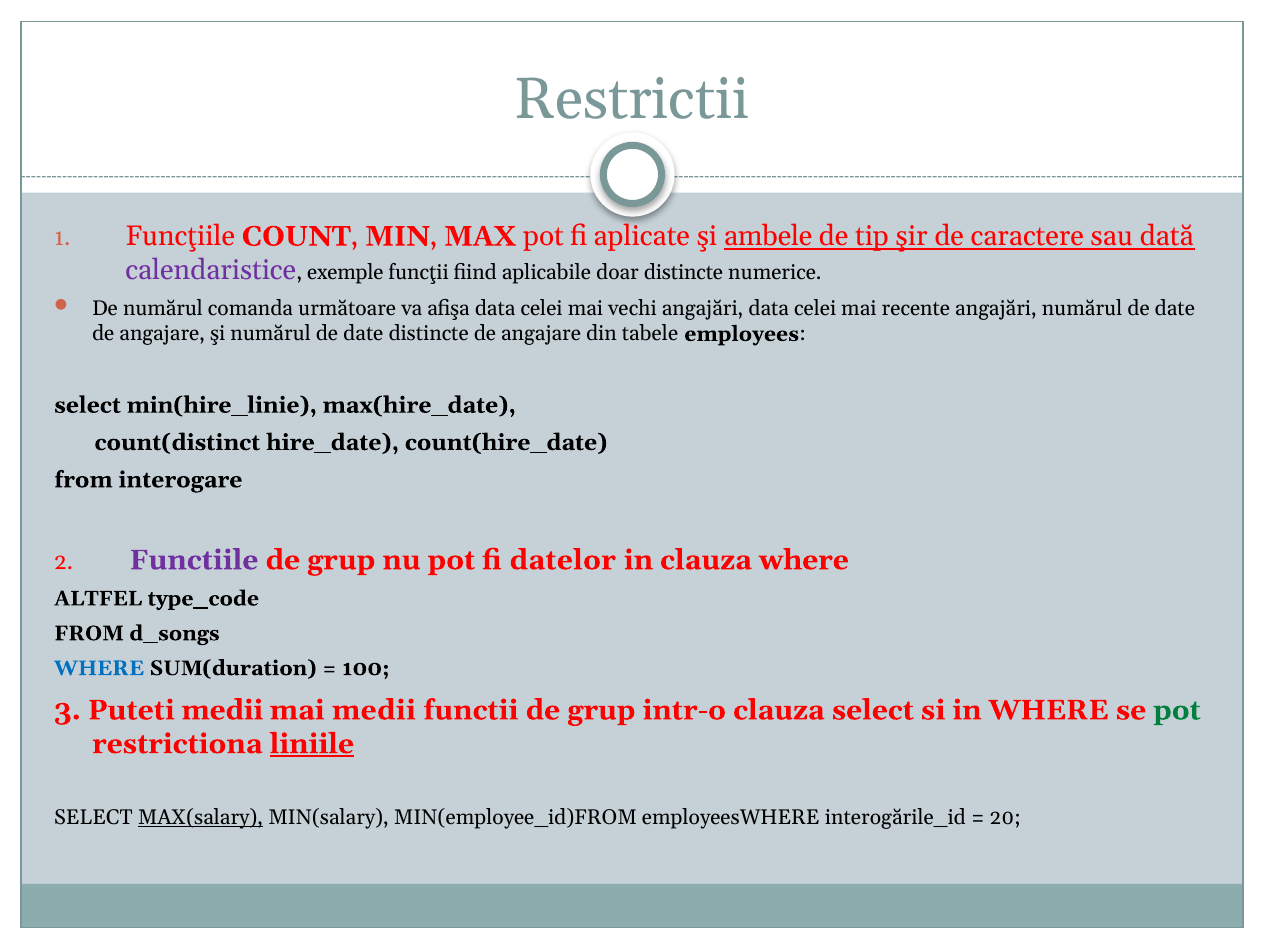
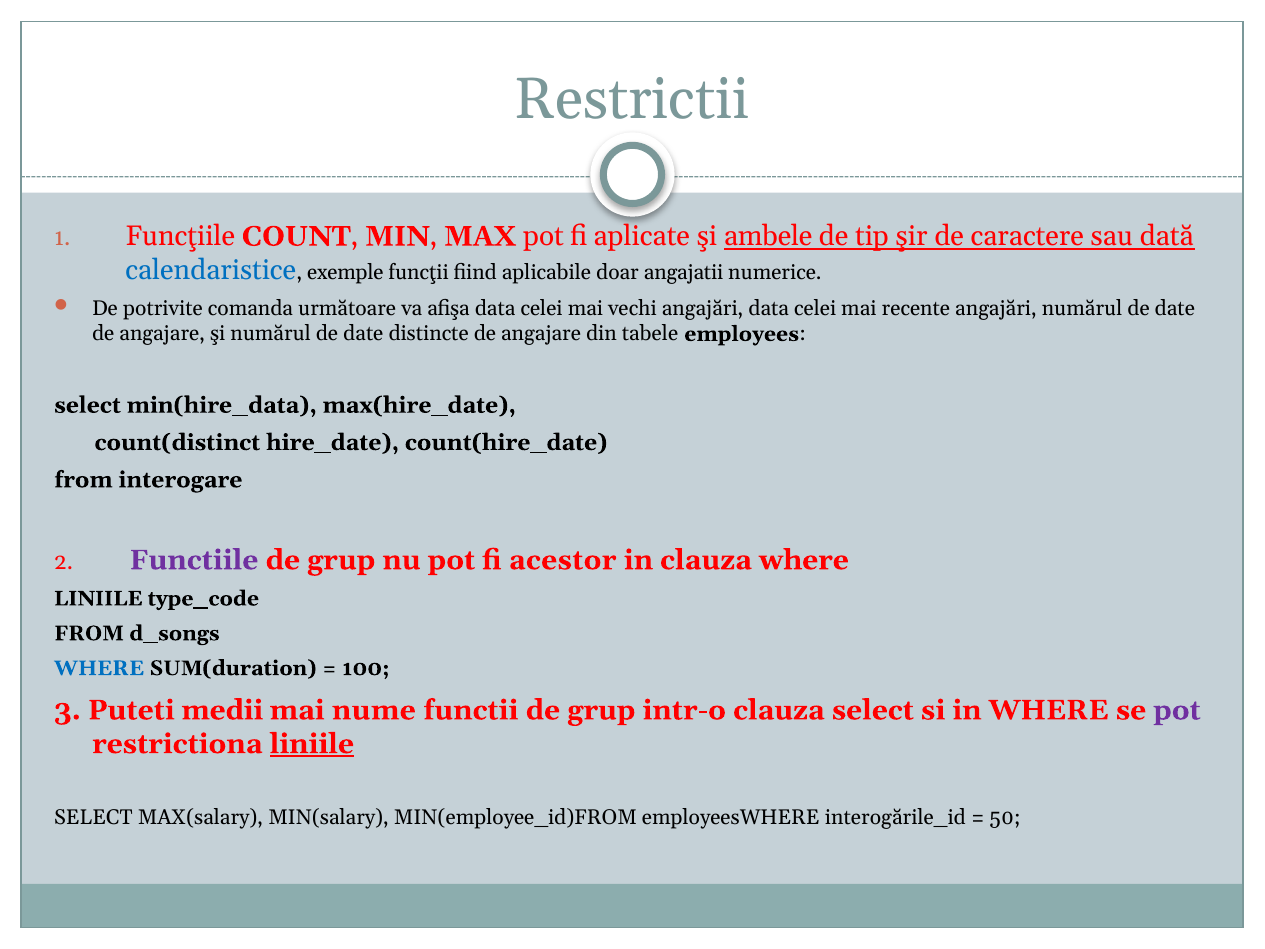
calendaristice colour: purple -> blue (211, 270)
doar distincte: distincte -> angajatii (684, 272)
De numărul: numărul -> potrivite (163, 309)
min(hire_linie: min(hire_linie -> min(hire_data (222, 405)
datelor: datelor -> acestor (563, 560)
ALTFEL: ALTFEL -> LINIILE (98, 598)
mai medii: medii -> nume (374, 710)
pot colour: green -> purple (1177, 710)
MAX(salary underline: present -> none (200, 817)
20: 20 -> 50 (1005, 817)
